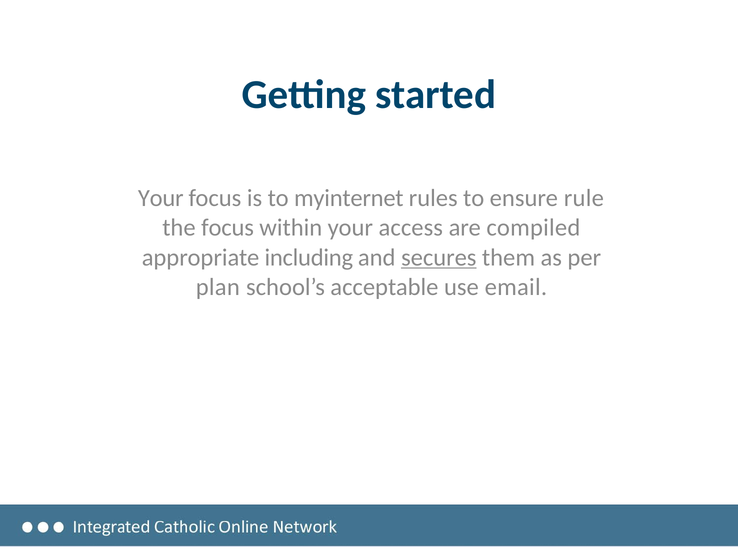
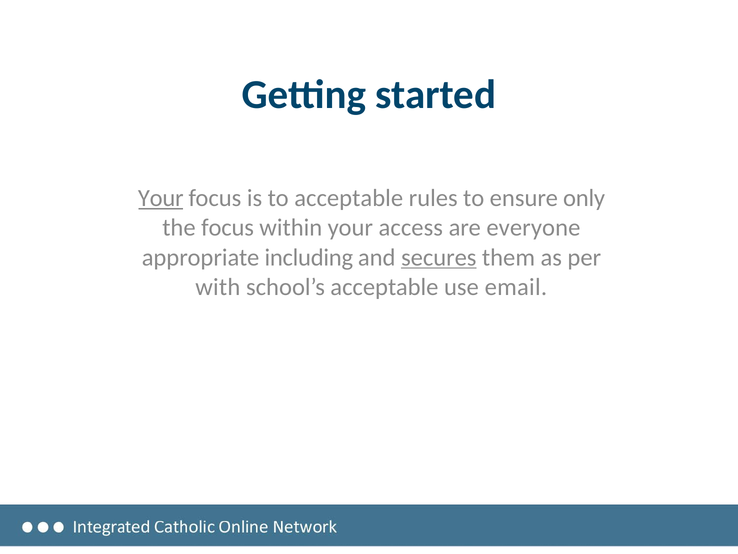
Your underline: none -> present (161, 198)
to myinternet: myinternet -> acceptable (349, 198)
rule: rule -> only (584, 198)
compiled: compiled -> everyone (533, 228)
plan: plan -> with (218, 287)
